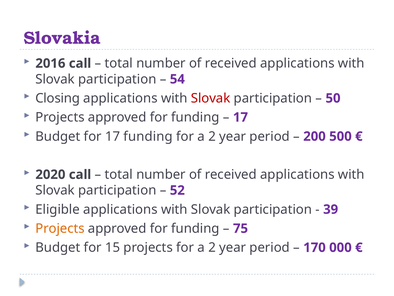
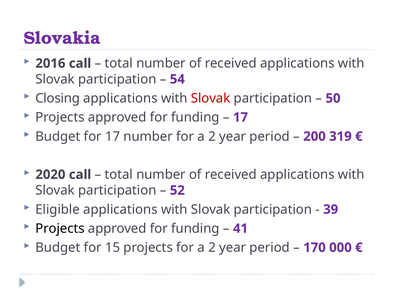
17 funding: funding -> number (148, 136)
500: 500 -> 319 (340, 136)
Projects colour: orange -> black (60, 228)
75: 75 -> 41 (240, 228)
